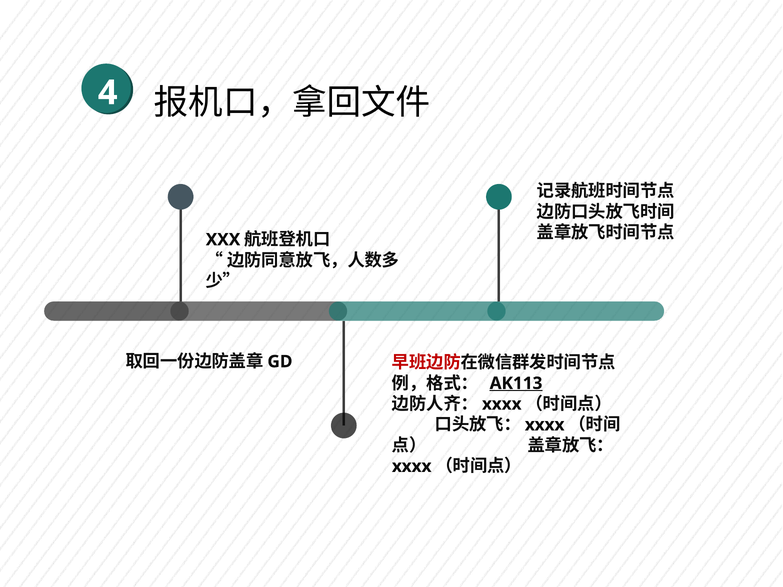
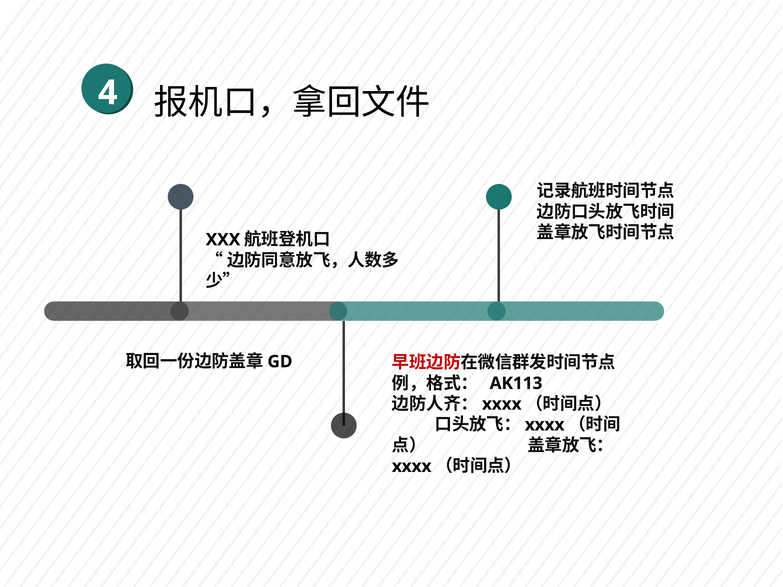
AK113 underline: present -> none (516, 383)
